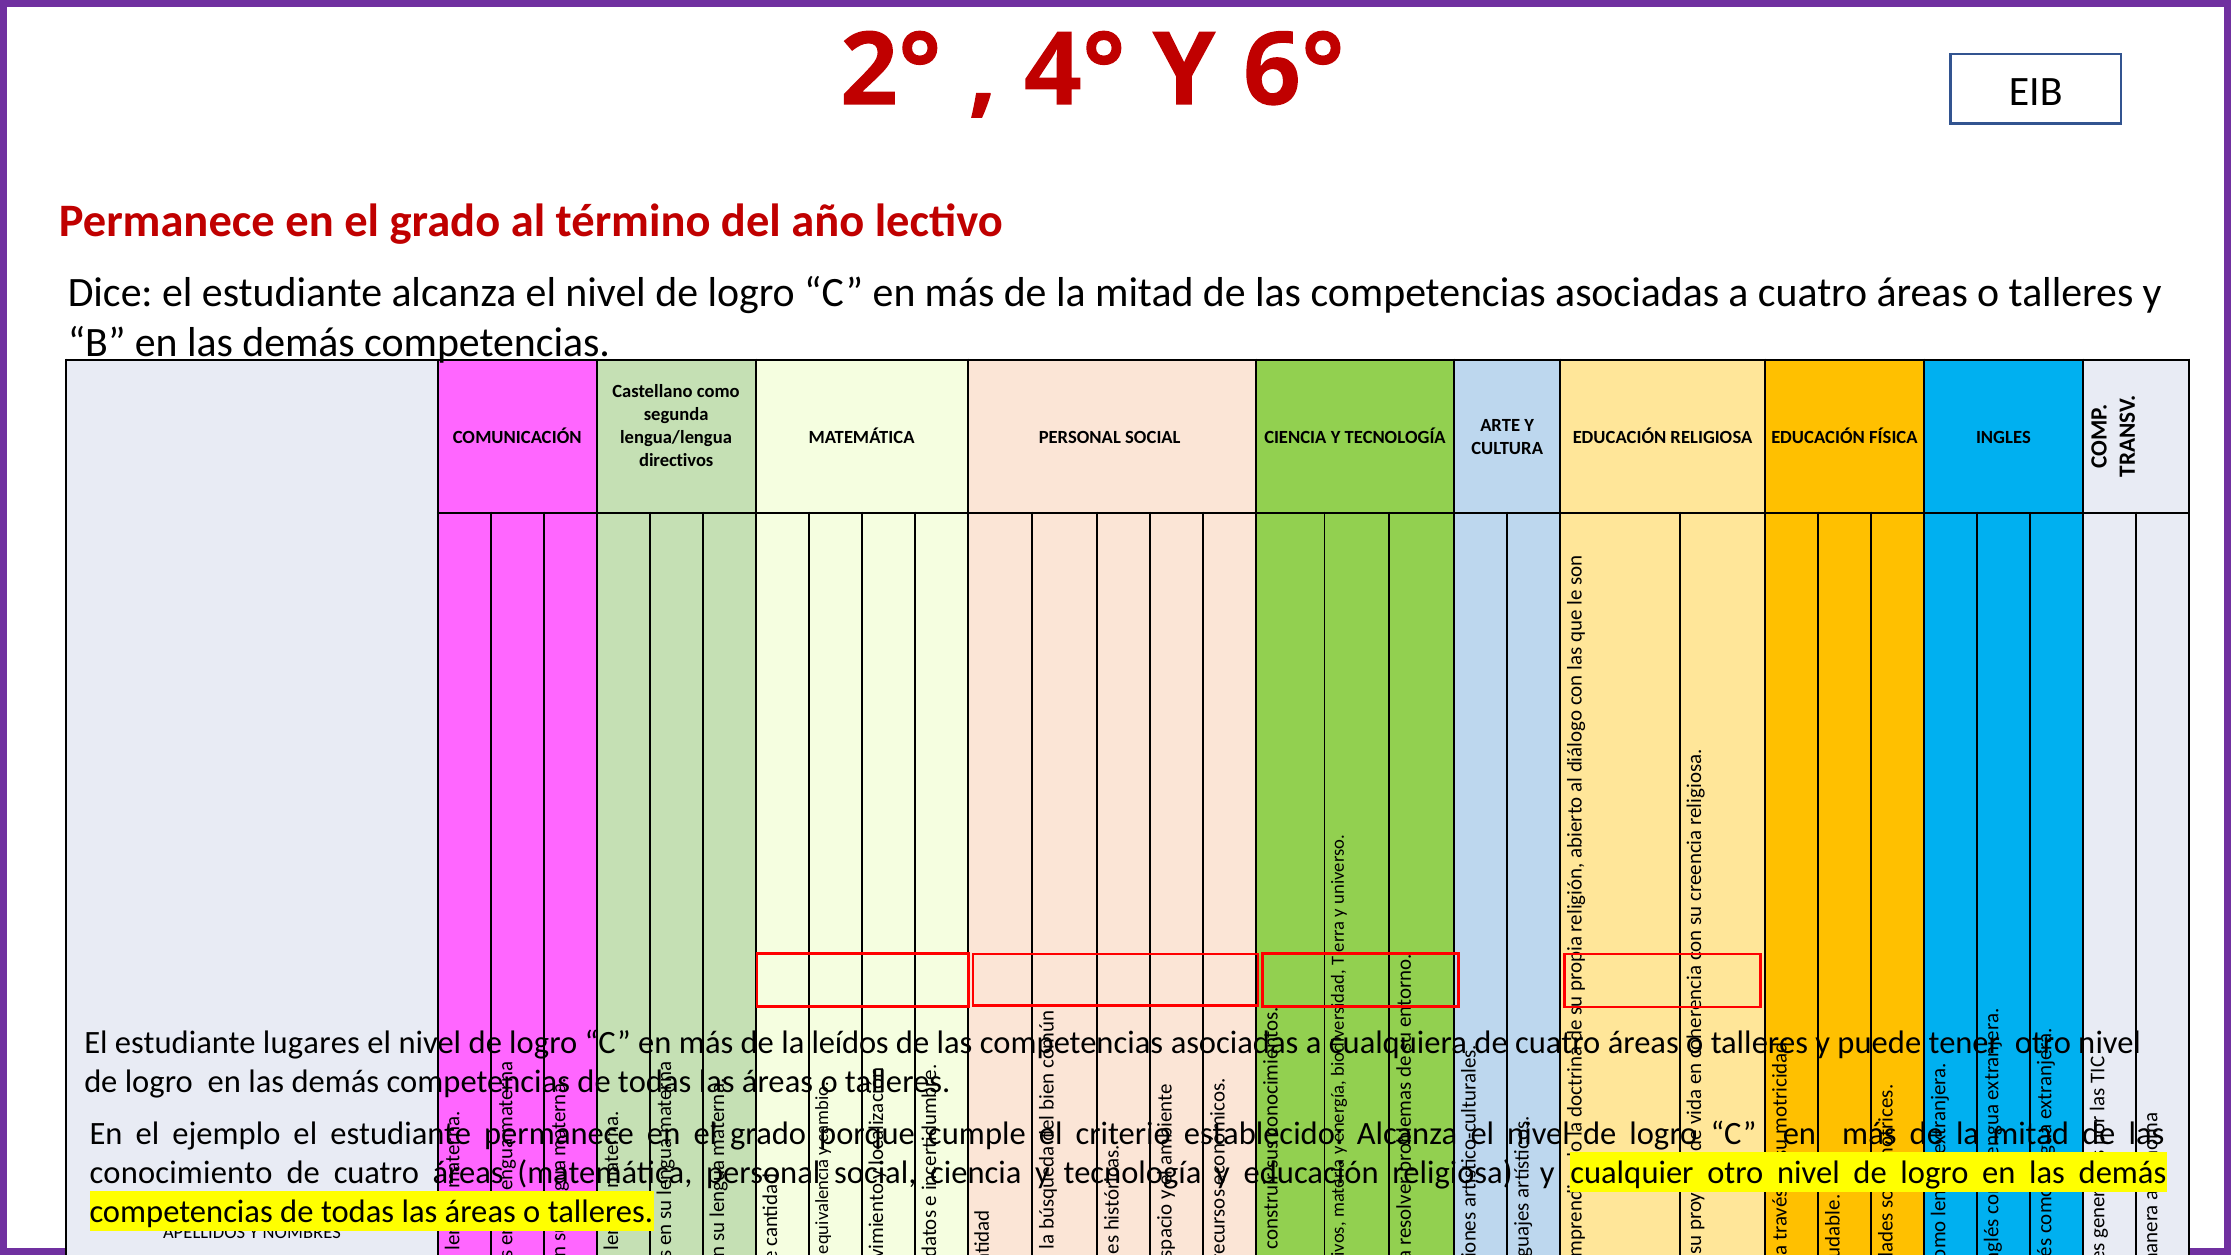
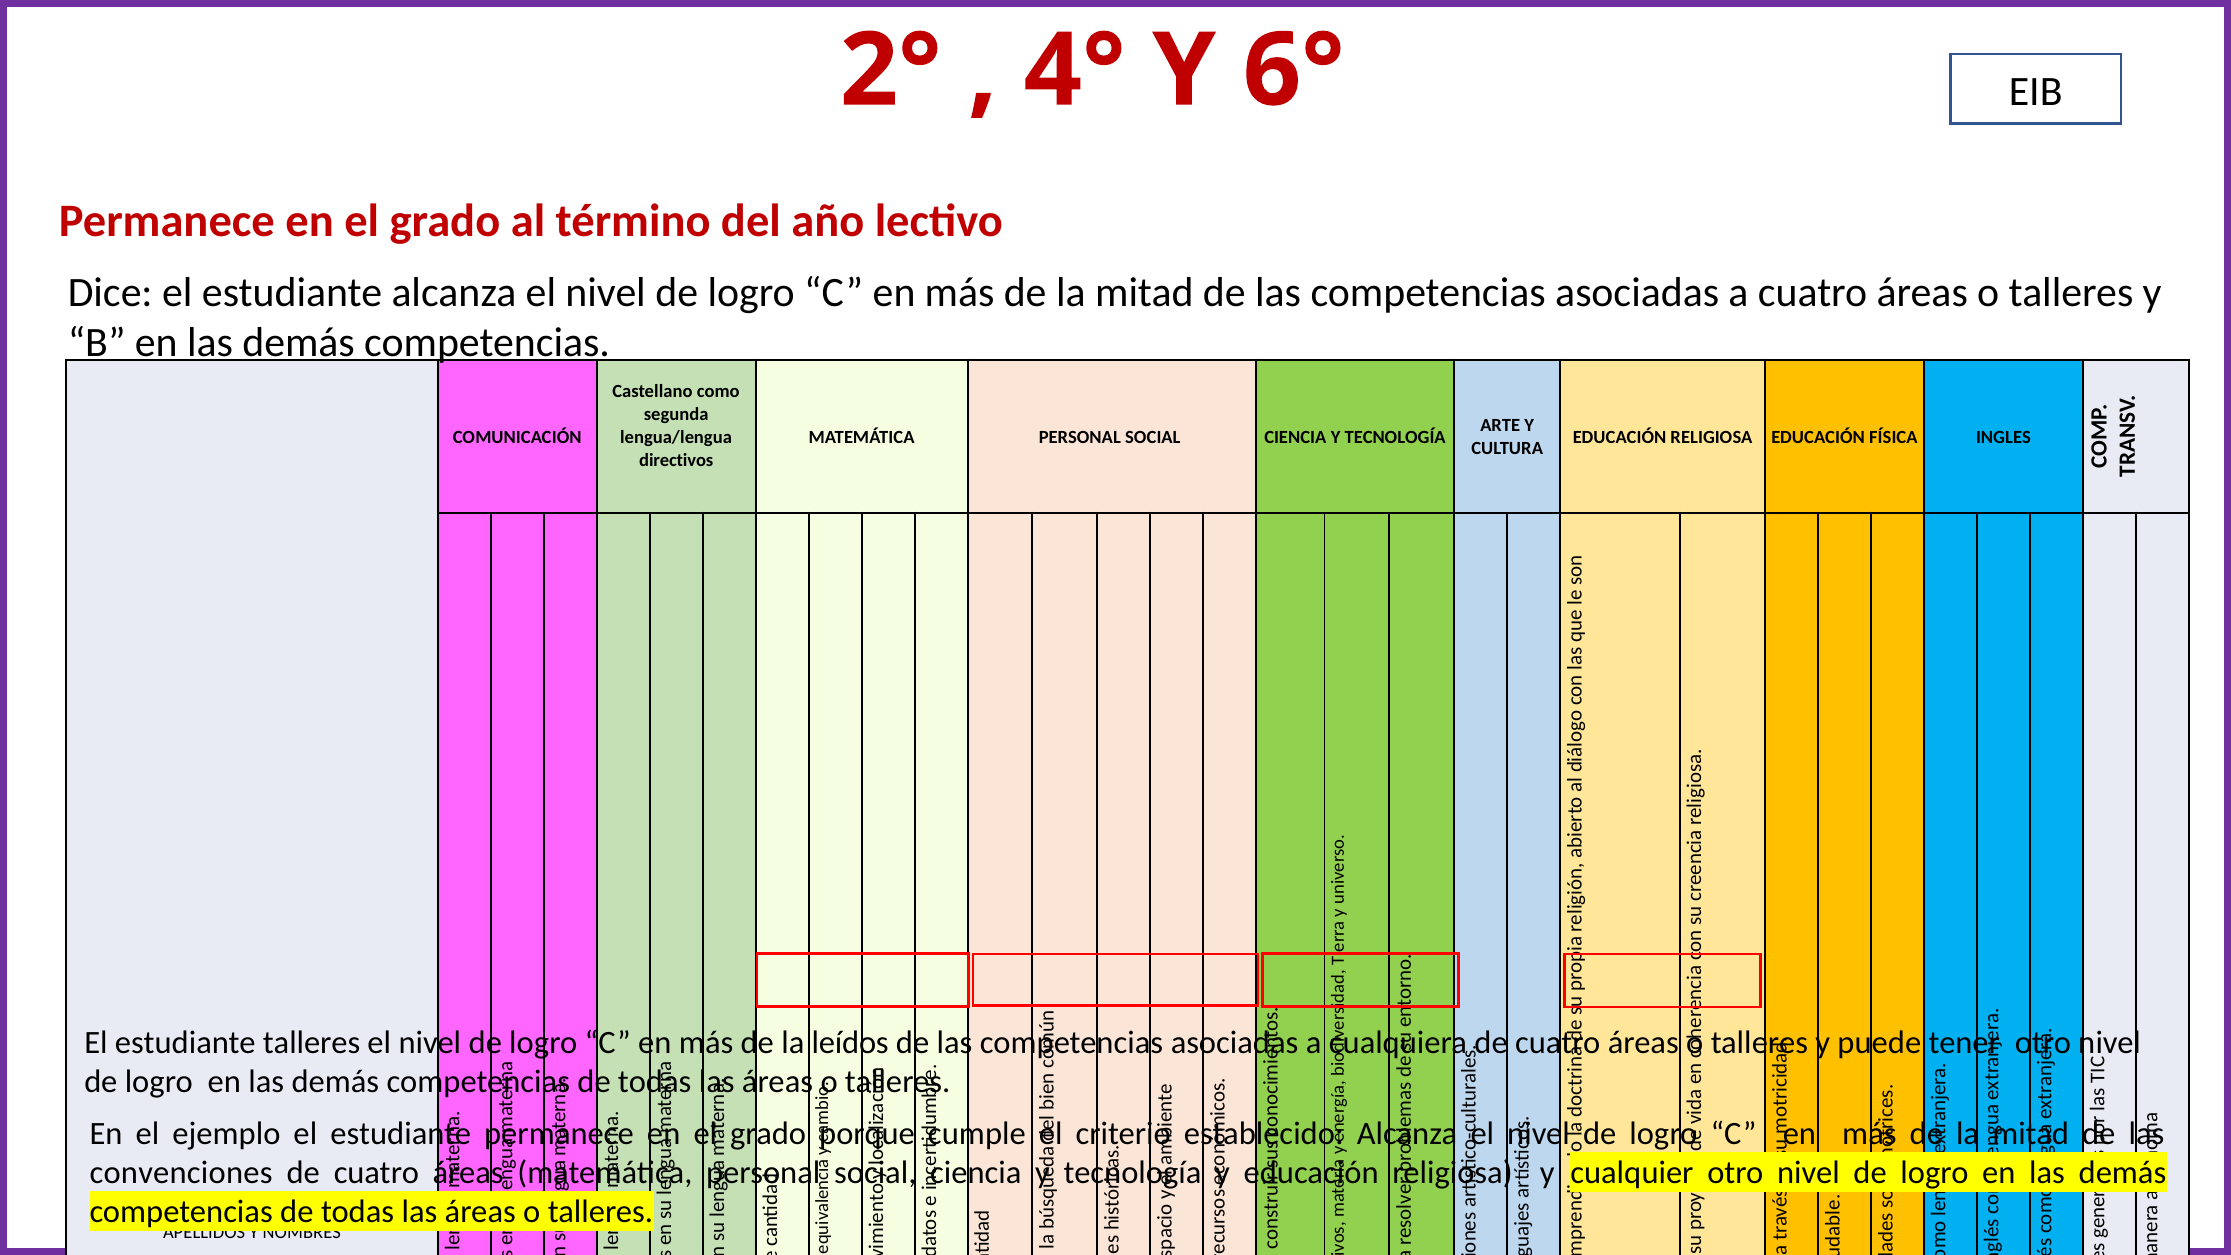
estudiante lugares: lugares -> talleres (312, 1043)
conocimiento: conocimiento -> convenciones (181, 1172)
